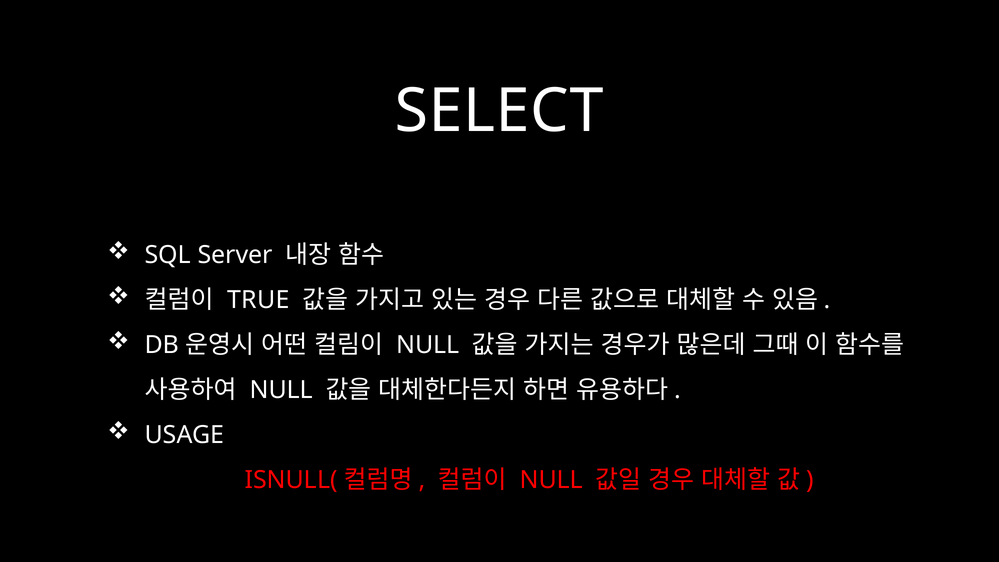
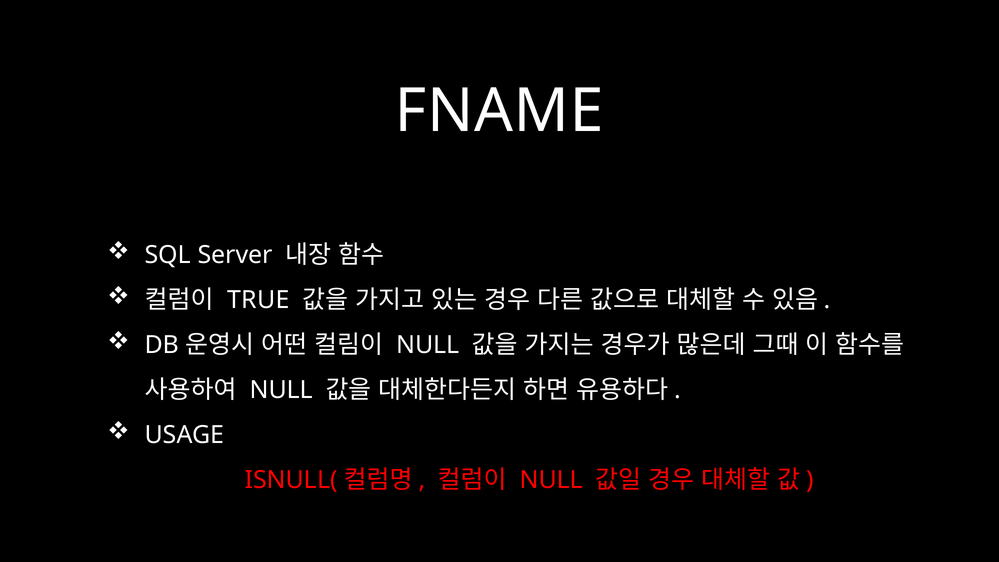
SELECT: SELECT -> FNAME (499, 111)
